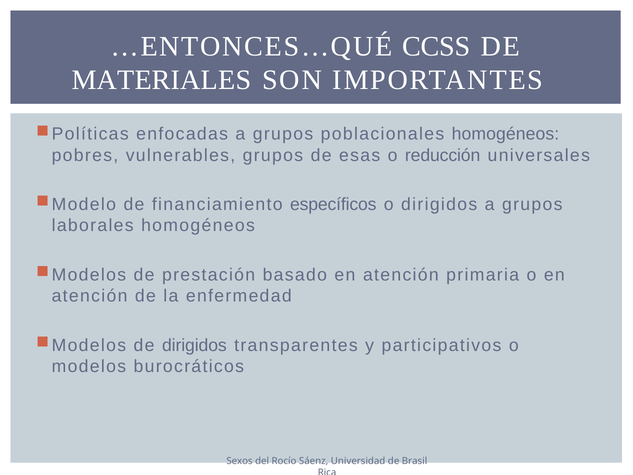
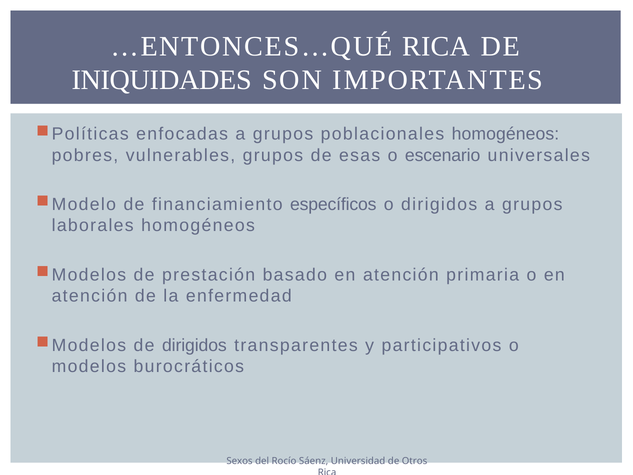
…ENTONCES…QUÉ CCSS: CCSS -> RICA (436, 46)
MATERIALES: MATERIALES -> INIQUIDADES (162, 80)
reducción: reducción -> escenario (443, 155)
Brasil: Brasil -> Otros (415, 461)
